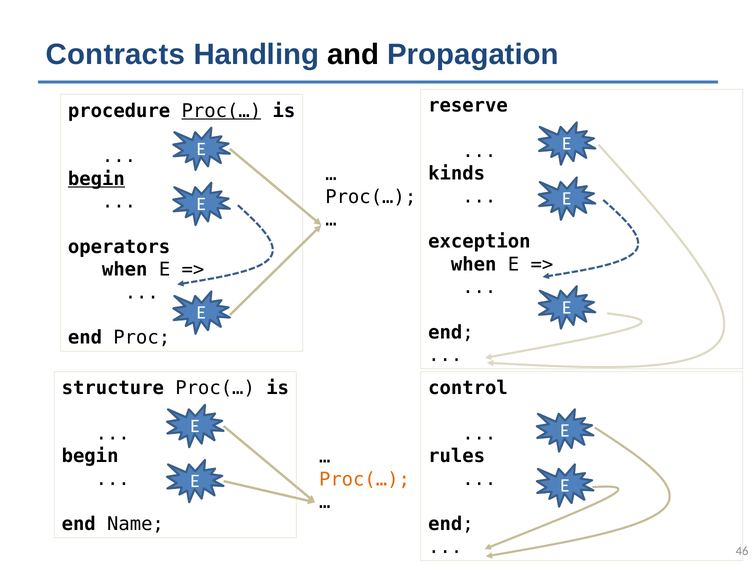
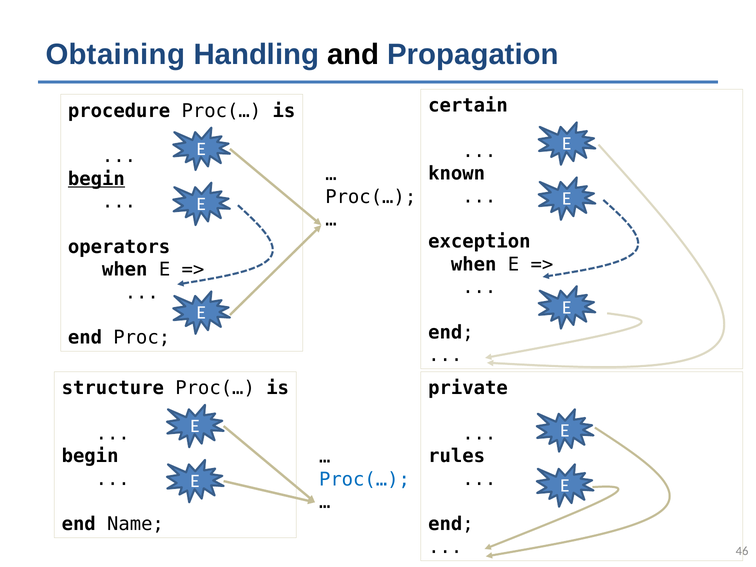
Contracts: Contracts -> Obtaining (115, 54)
reserve: reserve -> certain (468, 106)
Proc(… underline: present -> none (221, 111)
kinds: kinds -> known (457, 174)
control: control -> private (468, 388)
Proc(… colour: orange -> blue (364, 479)
